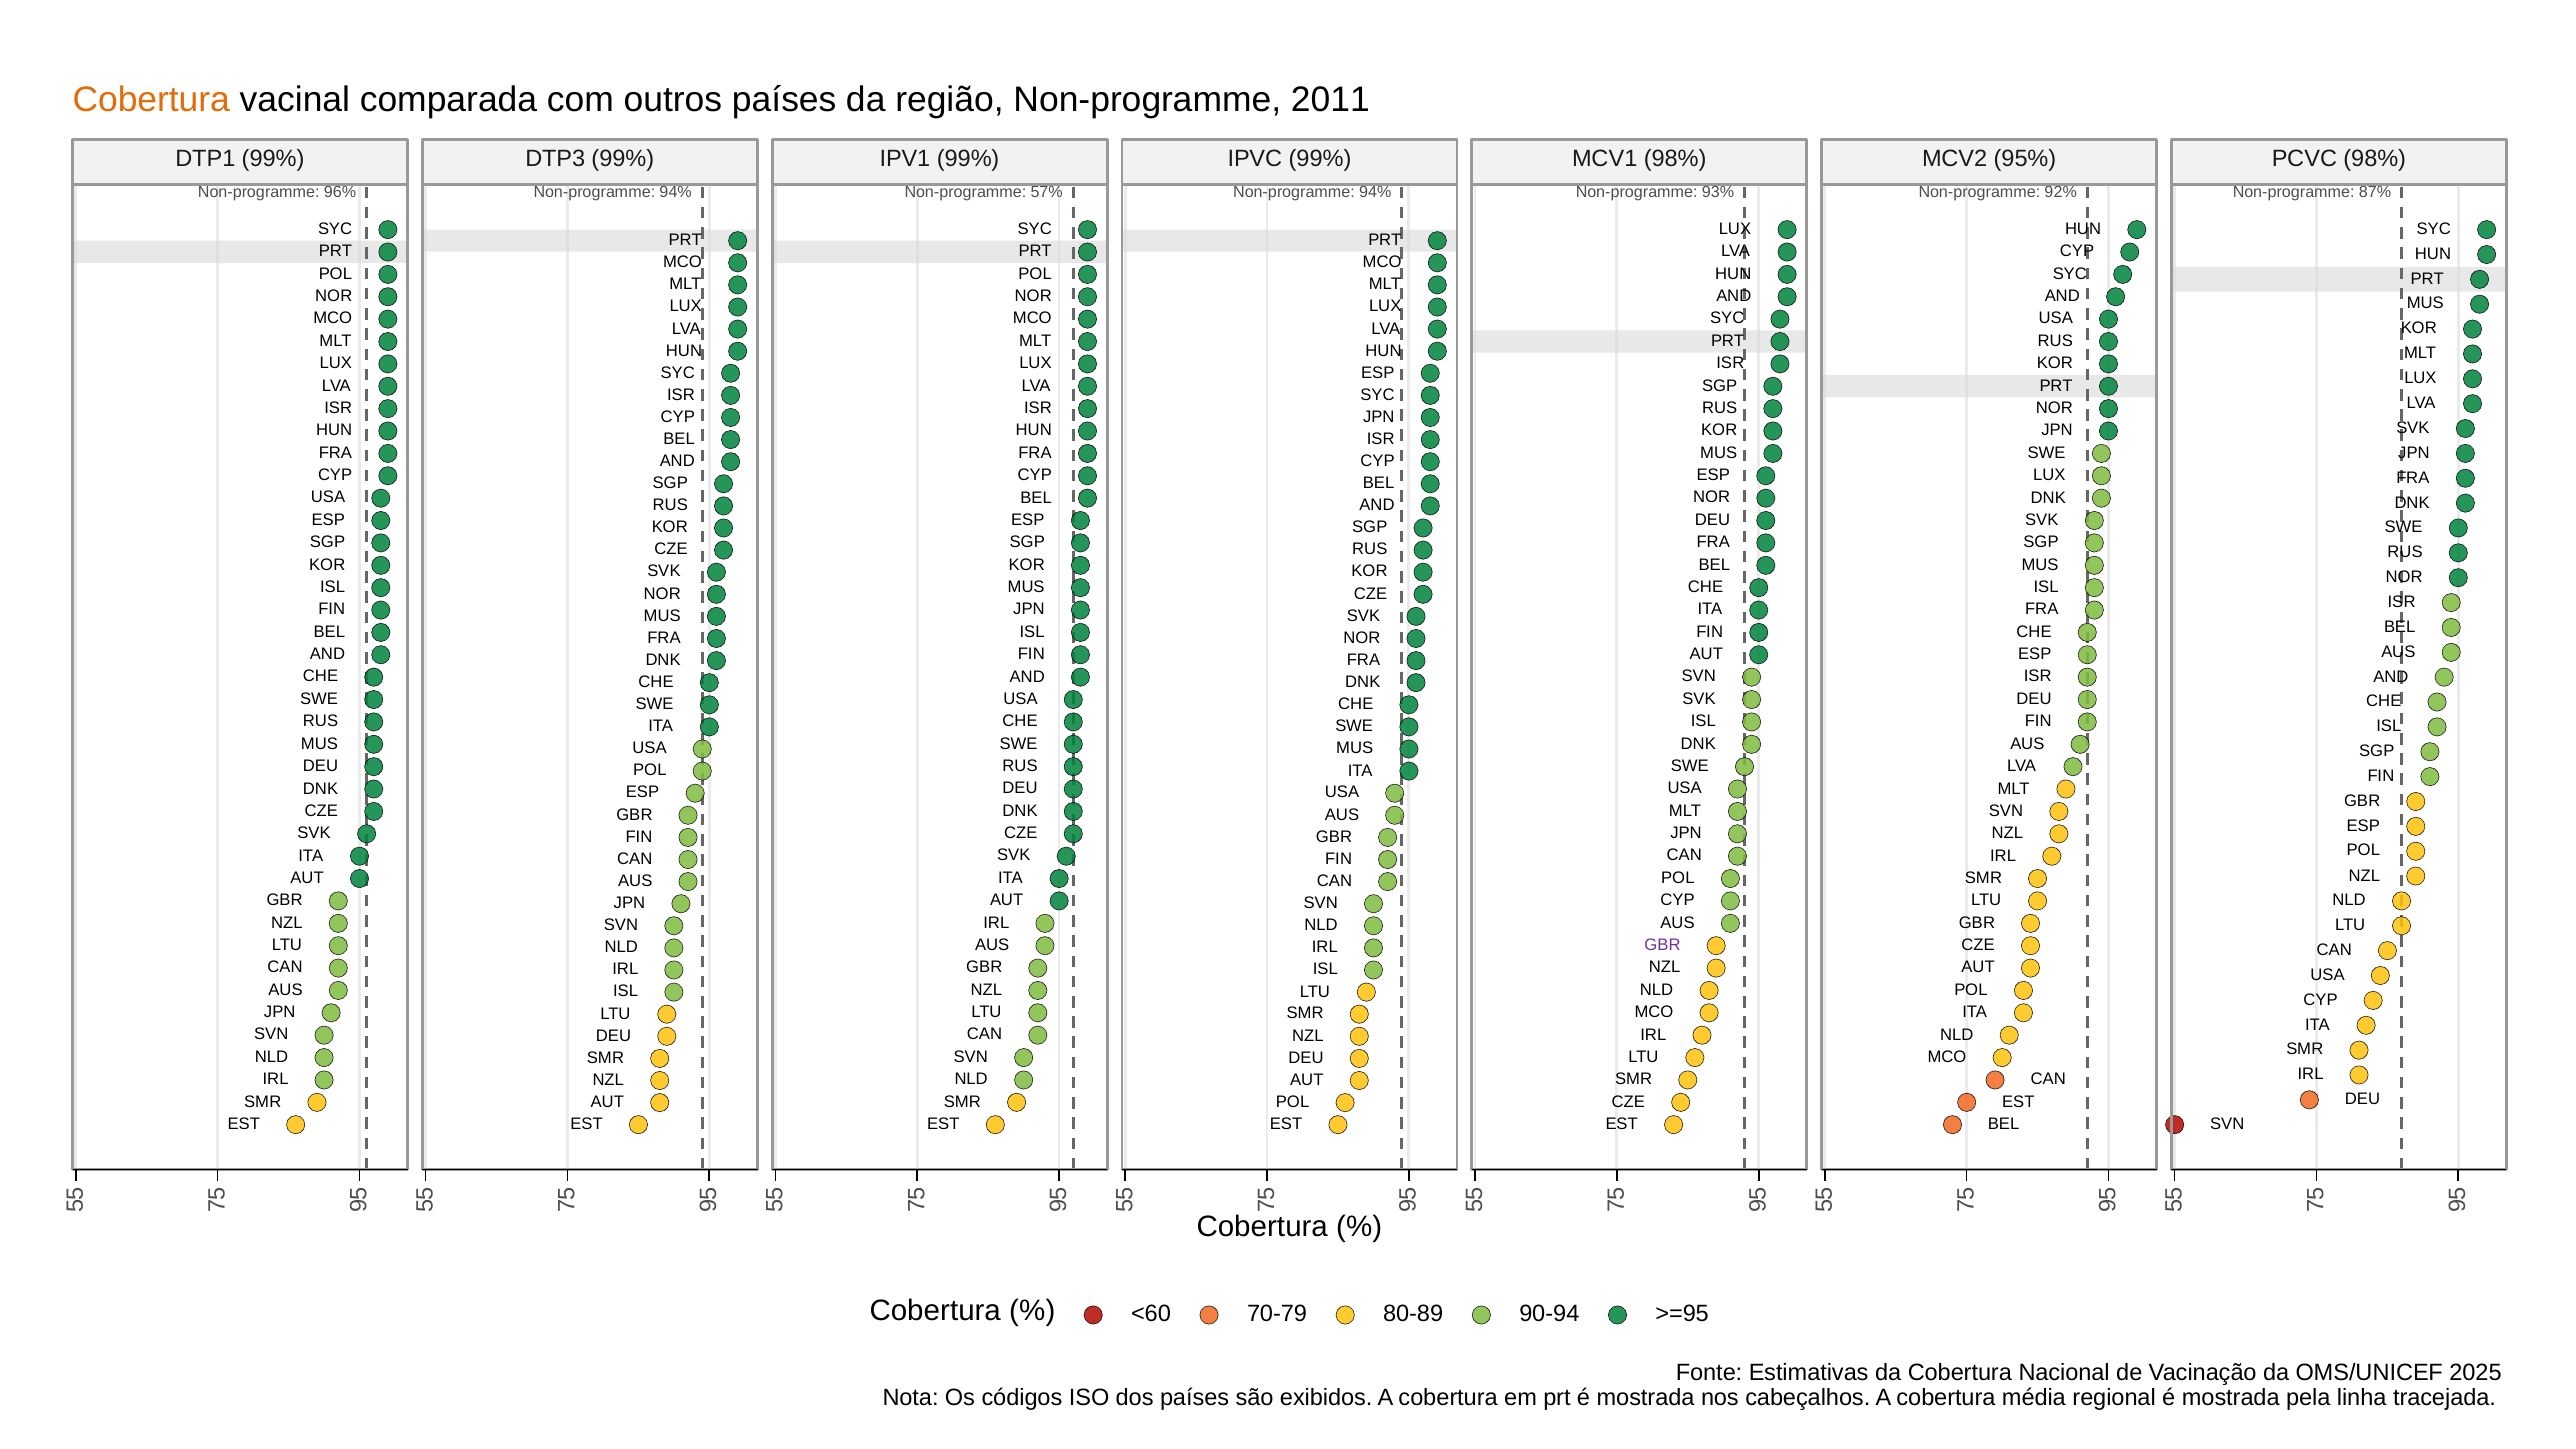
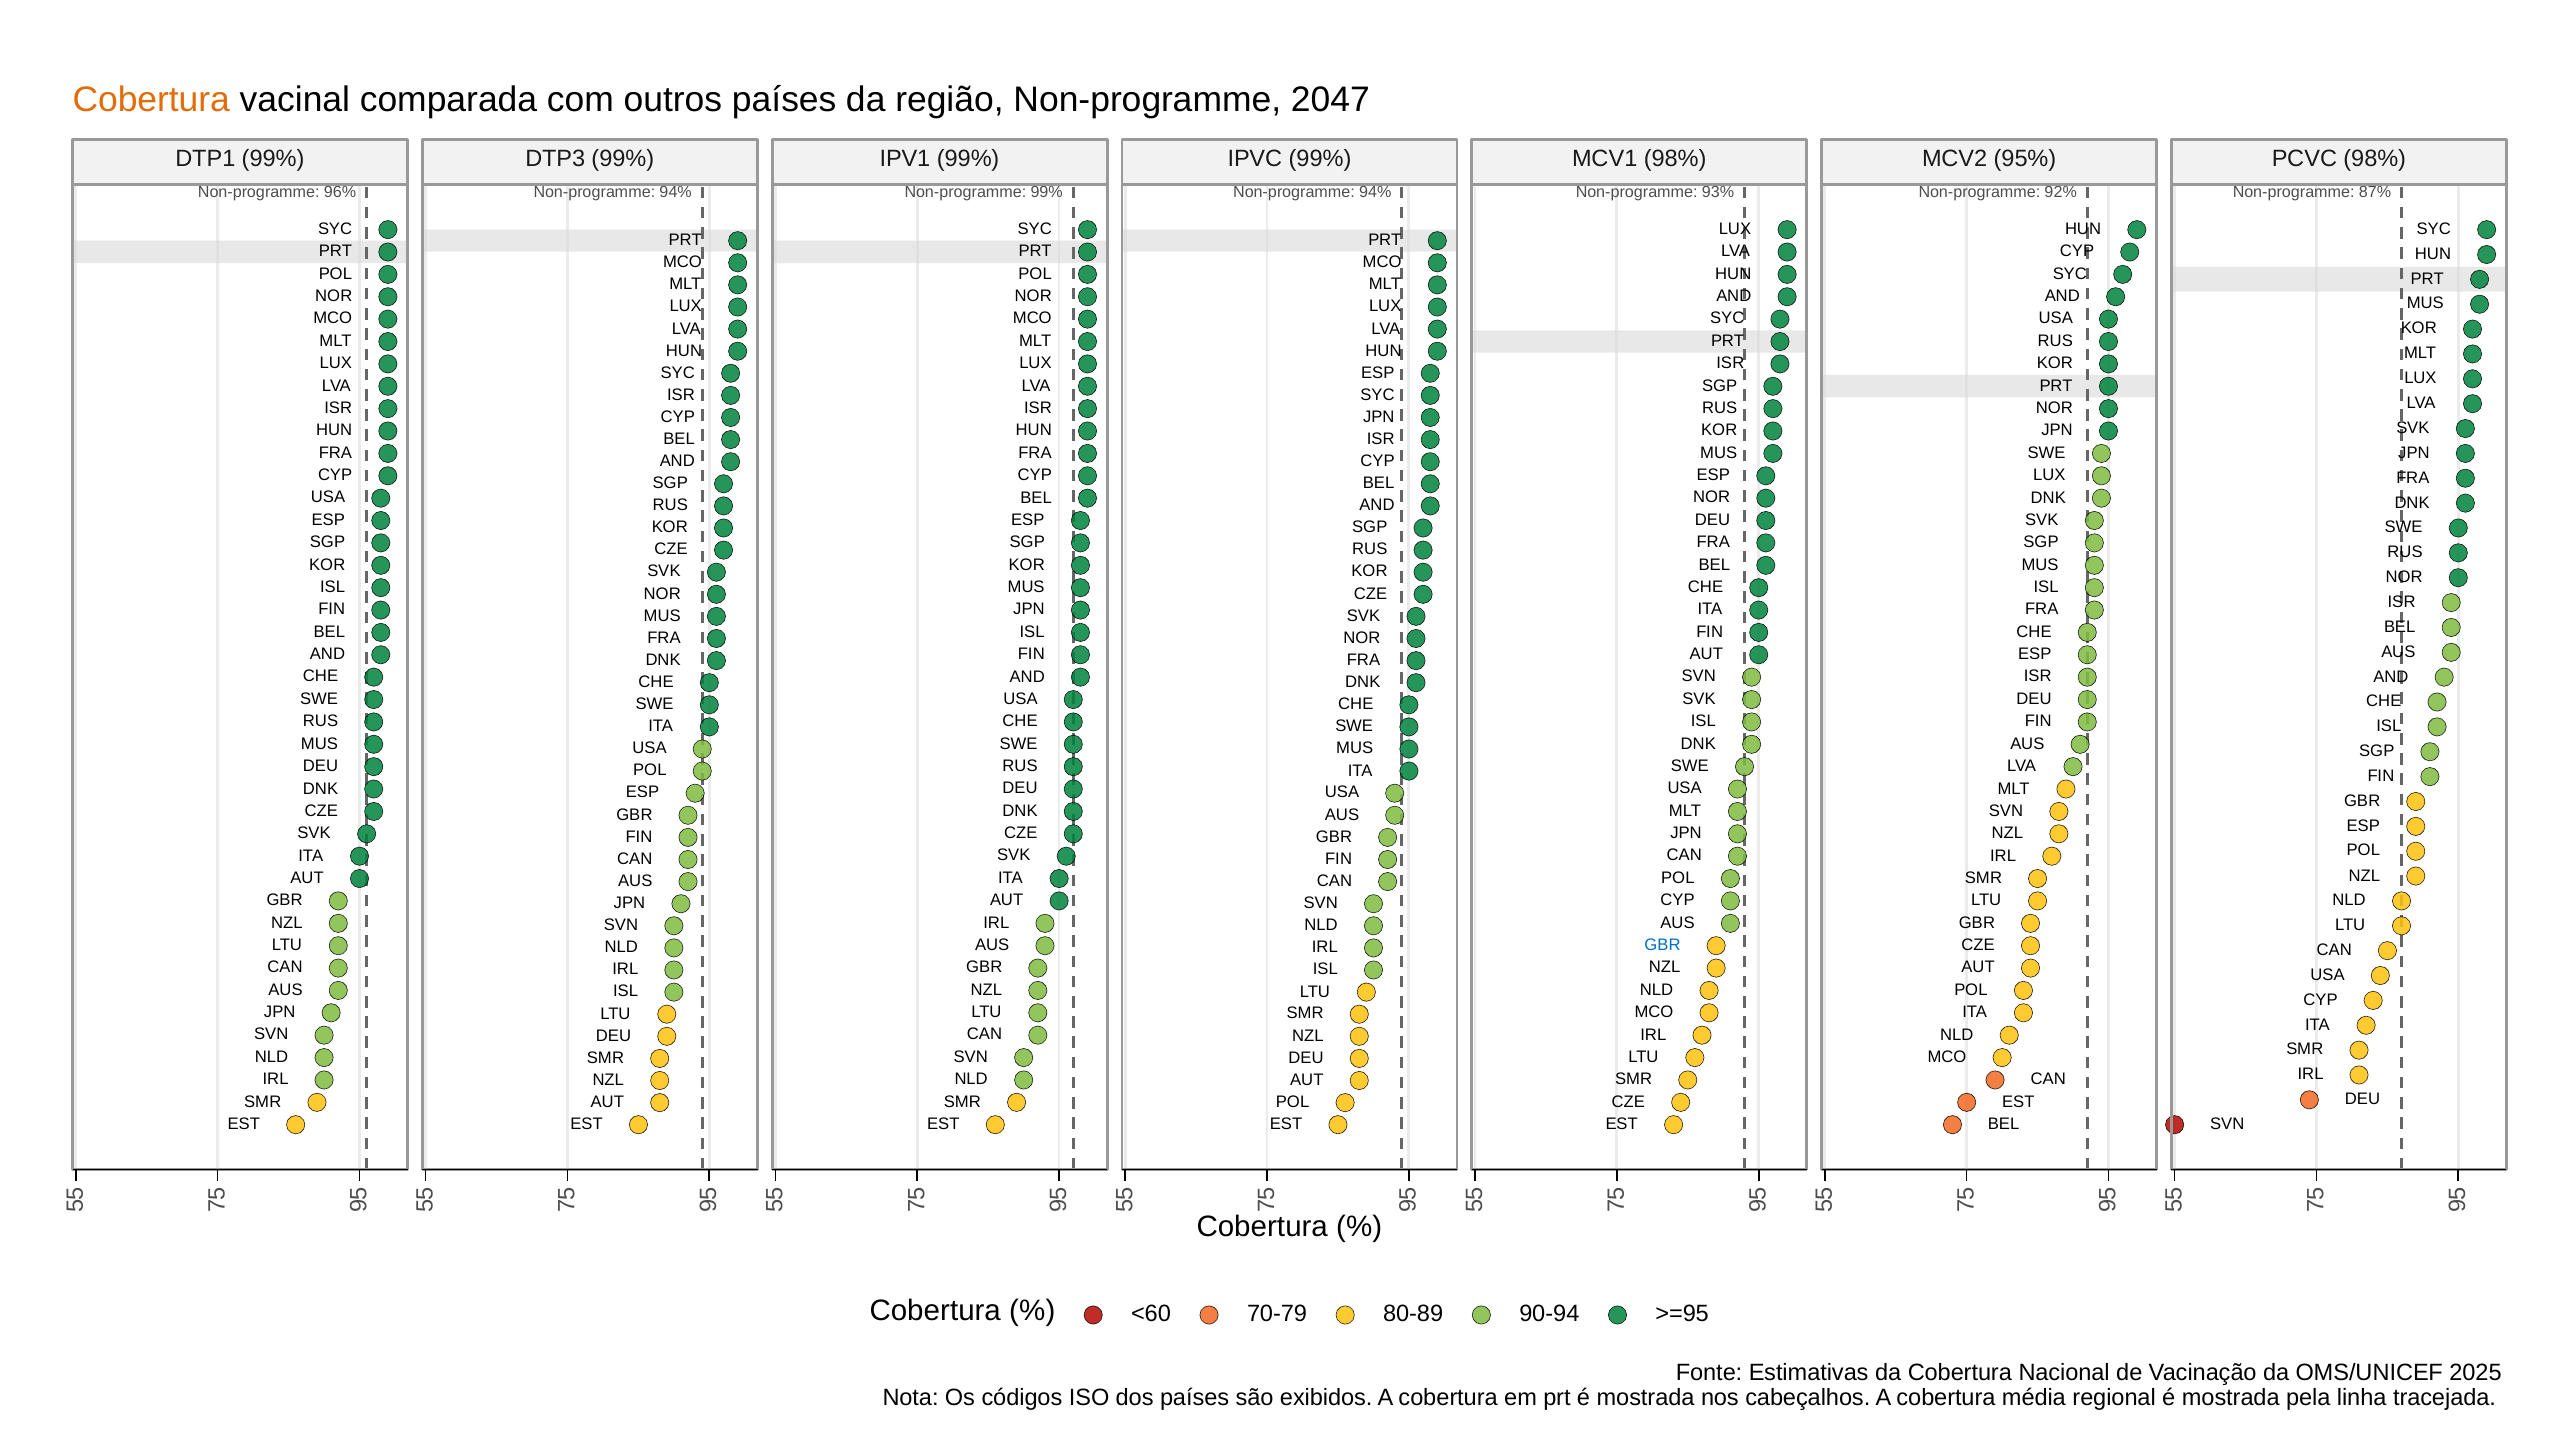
2011: 2011 -> 2047 (1330, 100)
Non-programme 57%: 57% -> 99% (1047, 192)
GBR colour: purple -> blue (1663, 945)
